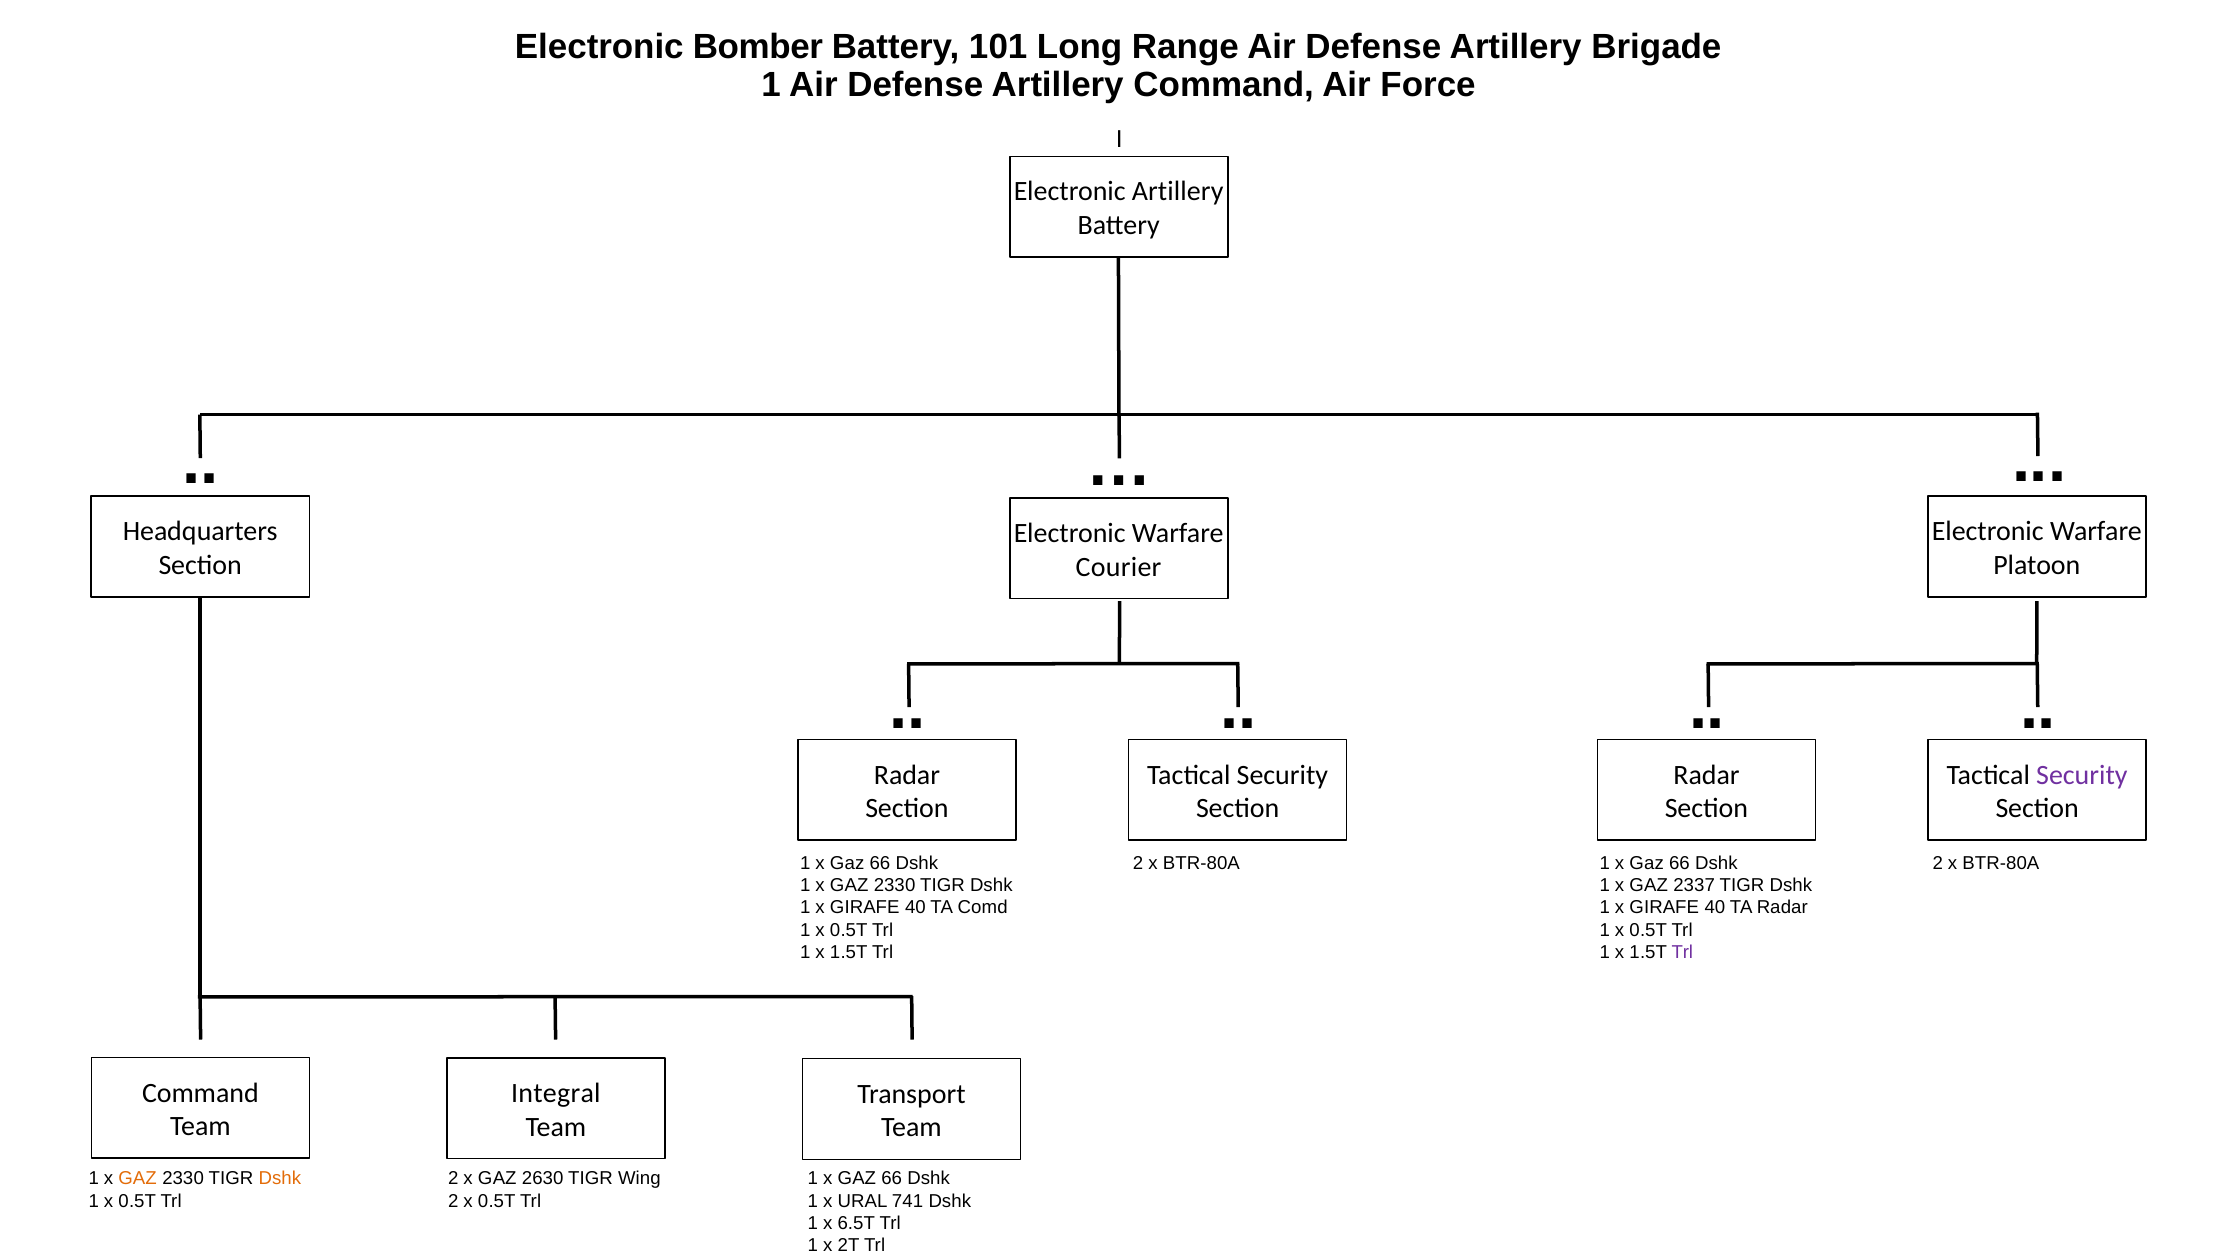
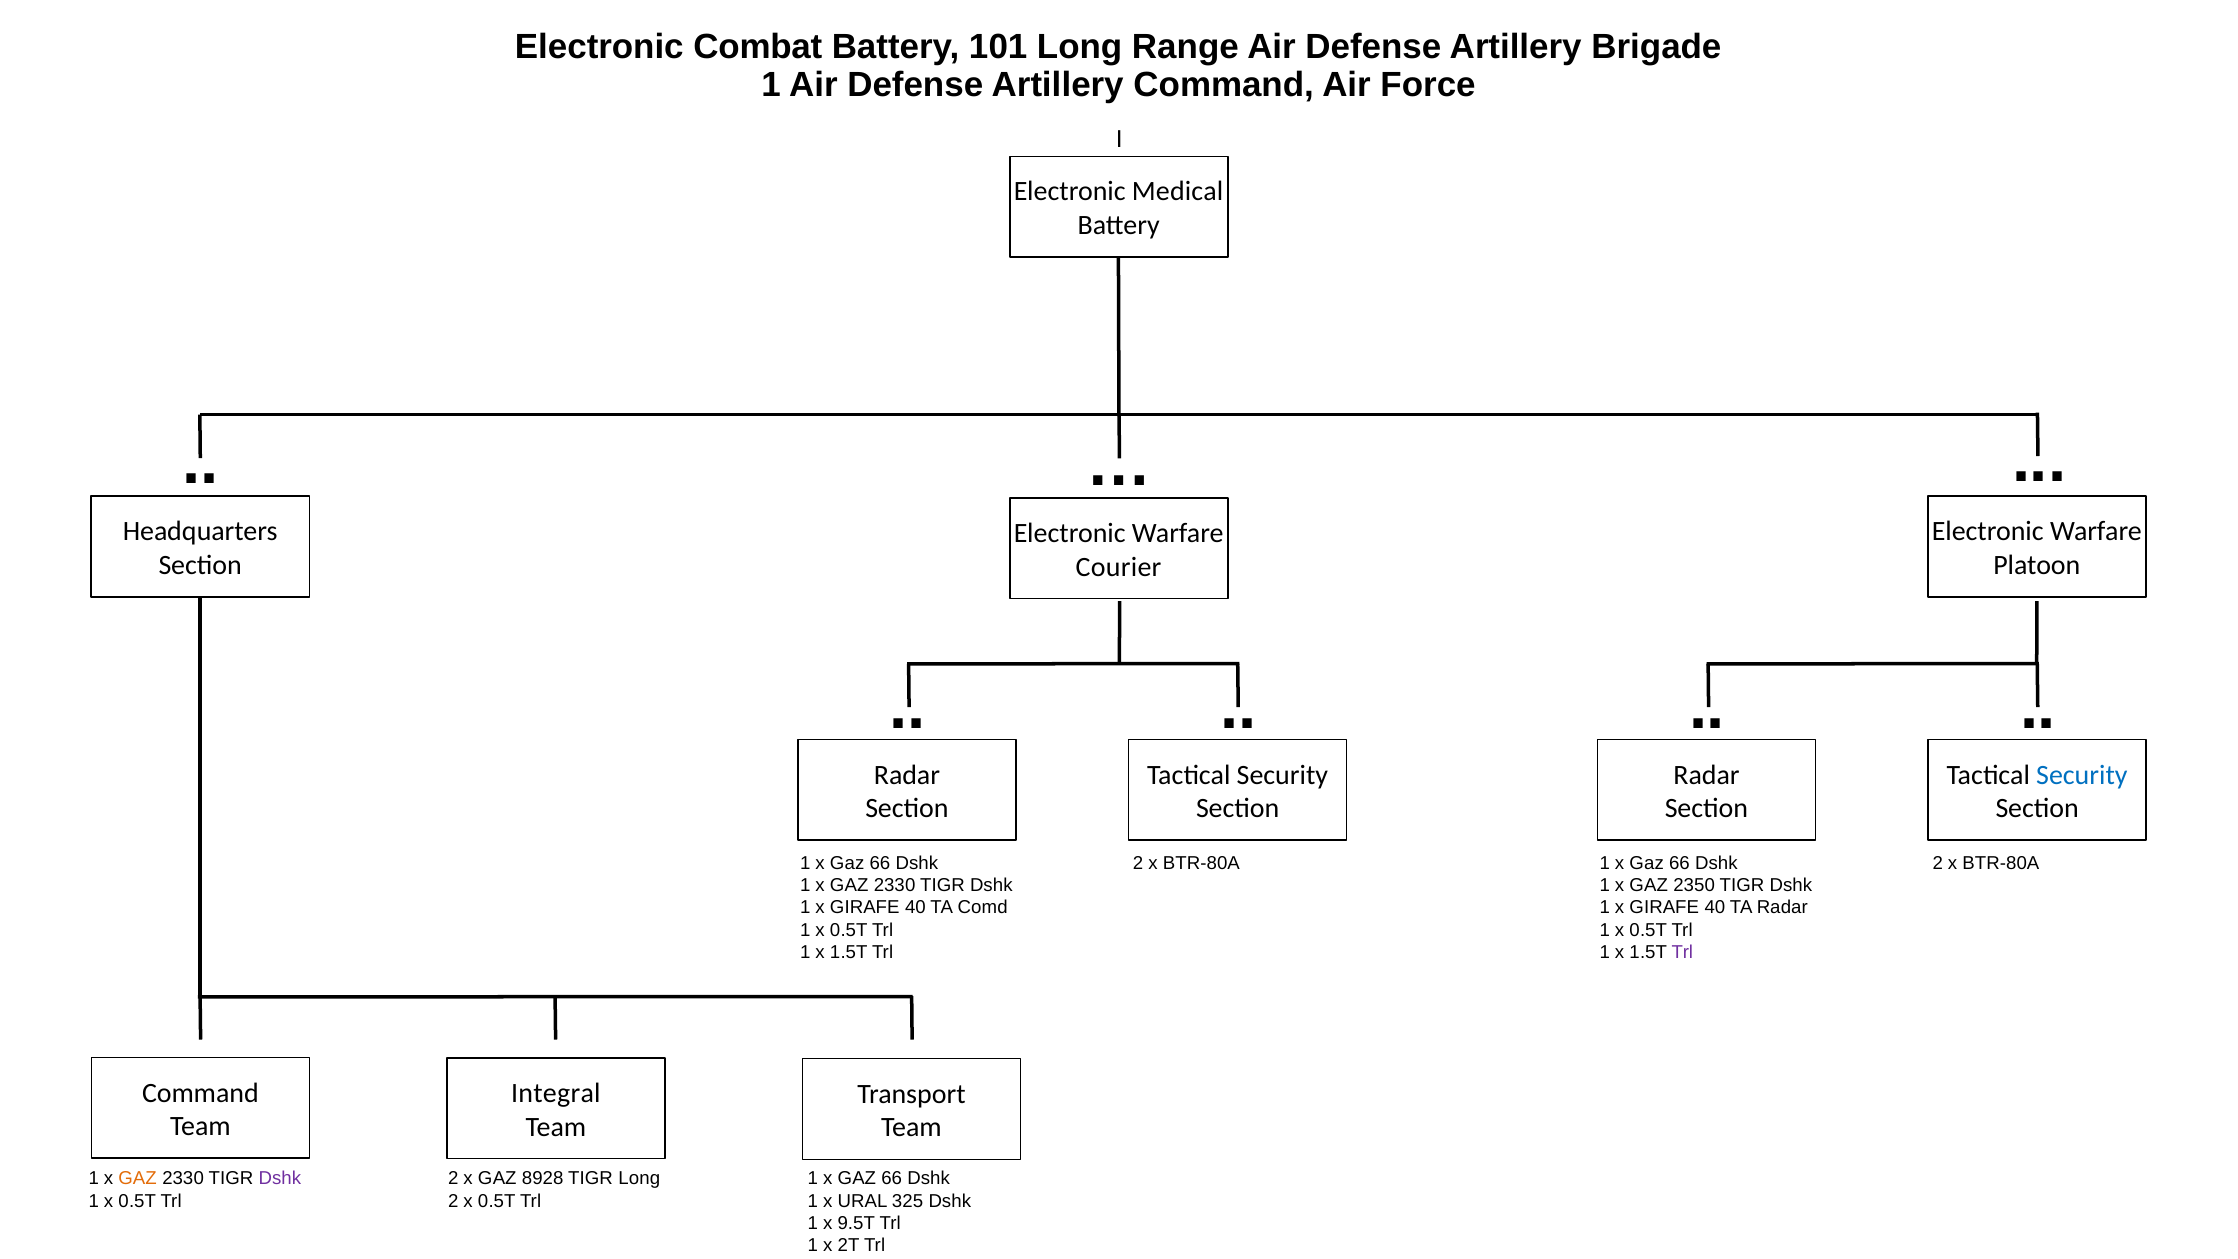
Bomber: Bomber -> Combat (758, 47)
Electronic Artillery: Artillery -> Medical (1178, 192)
Security colour: purple -> blue (2082, 775)
2337: 2337 -> 2350 (1694, 885)
Dshk colour: orange -> purple (280, 1179)
2630: 2630 -> 8928 (543, 1179)
TIGR Wing: Wing -> Long (639, 1179)
741: 741 -> 325 (908, 1201)
6.5T: 6.5T -> 9.5T (856, 1223)
